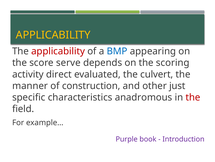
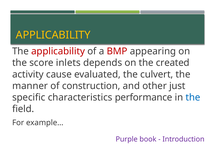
BMP colour: blue -> red (117, 51)
serve: serve -> inlets (68, 63)
scoring: scoring -> created (173, 63)
direct: direct -> cause (59, 74)
anadromous: anadromous -> performance (144, 97)
the colour: red -> blue (193, 97)
